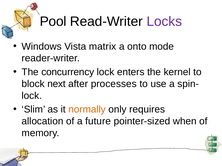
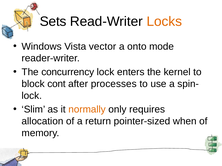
Pool: Pool -> Sets (53, 21)
Locks colour: purple -> orange (164, 21)
matrix: matrix -> vector (103, 47)
next: next -> cont (57, 84)
future: future -> return (98, 122)
